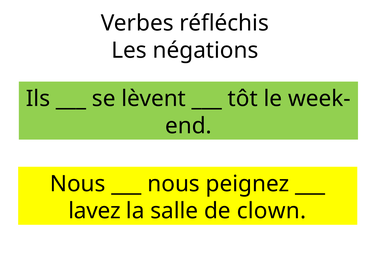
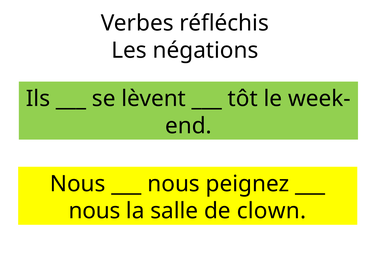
lavez: lavez -> nous (95, 211)
